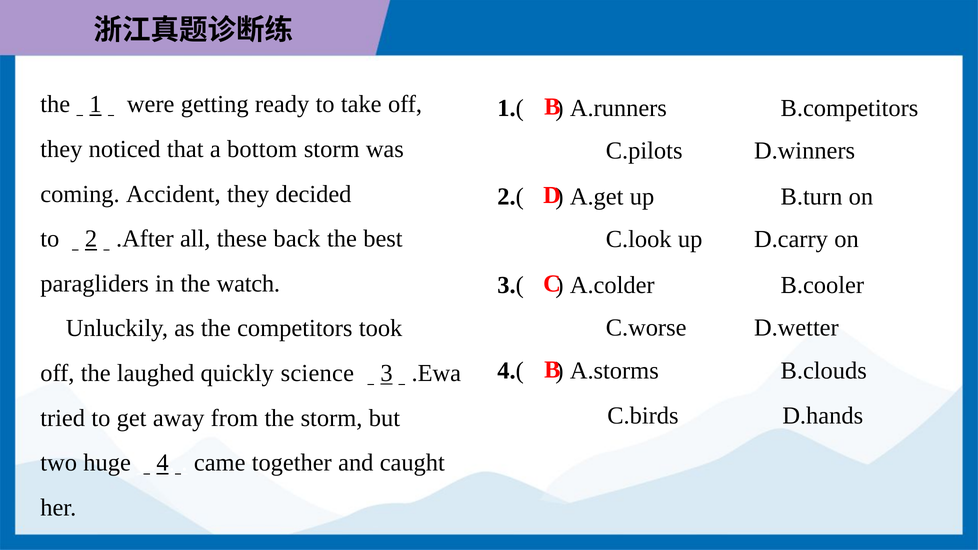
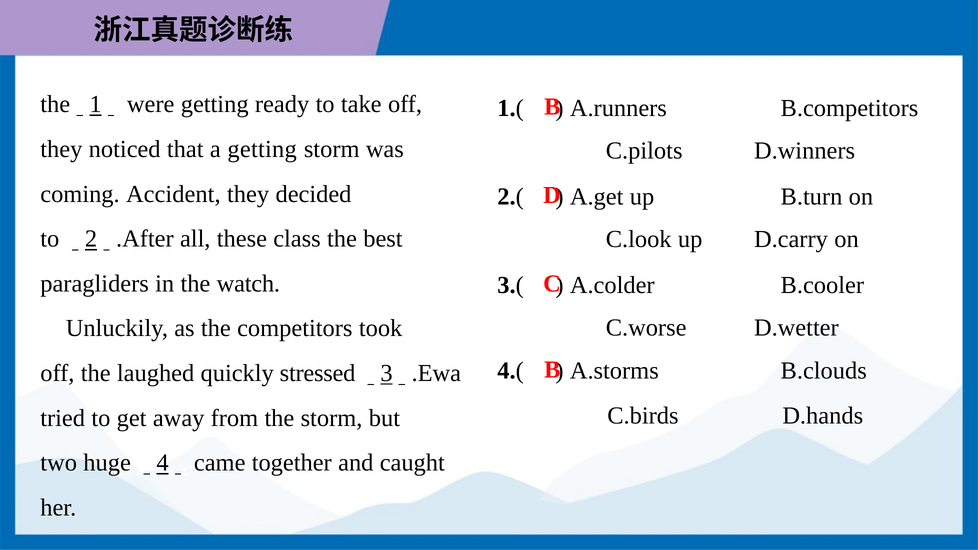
a bottom: bottom -> getting (262, 149)
back: back -> class (297, 239)
science: science -> stressed (318, 373)
